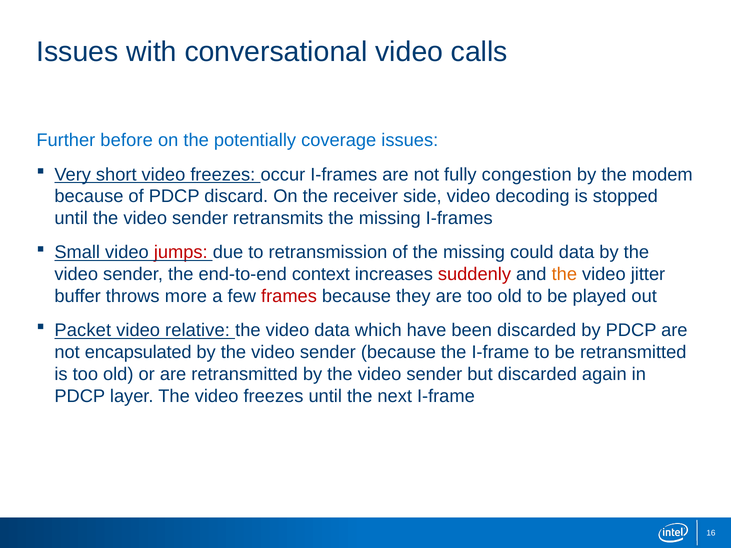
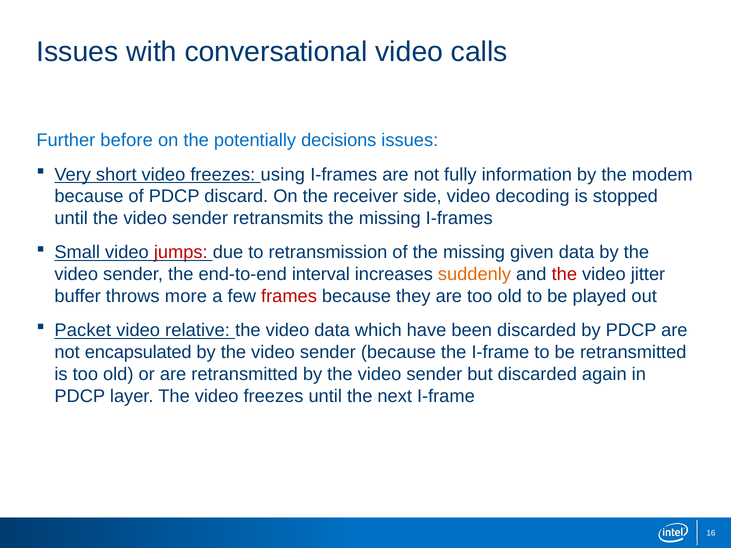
coverage: coverage -> decisions (339, 141)
occur: occur -> using (283, 175)
congestion: congestion -> information (527, 175)
could: could -> given (532, 253)
context: context -> interval (321, 275)
suddenly colour: red -> orange (474, 275)
the colour: orange -> red (564, 275)
